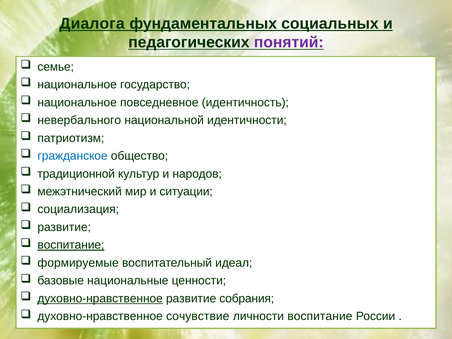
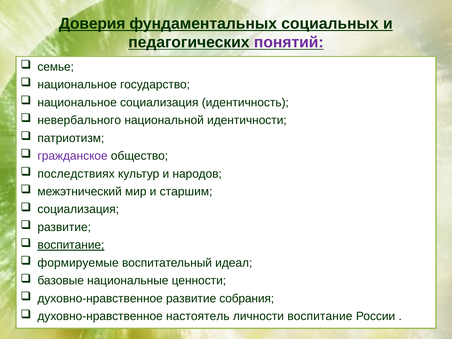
Диалога: Диалога -> Доверия (92, 24)
национальное повседневное: повседневное -> социализация (159, 102)
гражданское colour: blue -> purple (73, 156)
традиционной: традиционной -> последствиях (76, 174)
ситуации: ситуации -> старшим (186, 192)
духовно-нравственное underline: present -> none (100, 299)
сочувствие: сочувствие -> настоятель (198, 316)
